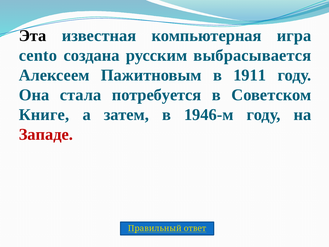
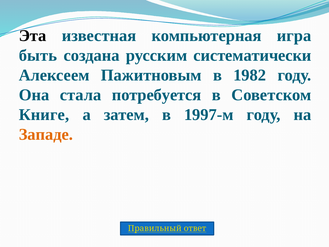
cento: cento -> быть (38, 55)
выбрасывается: выбрасывается -> систематически (252, 55)
1911: 1911 -> 1982 (250, 75)
1946-м: 1946-м -> 1997-м (209, 115)
Западе colour: red -> orange (46, 134)
